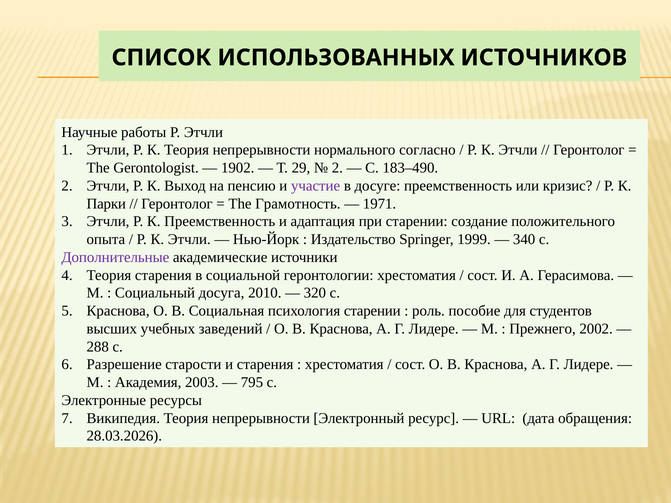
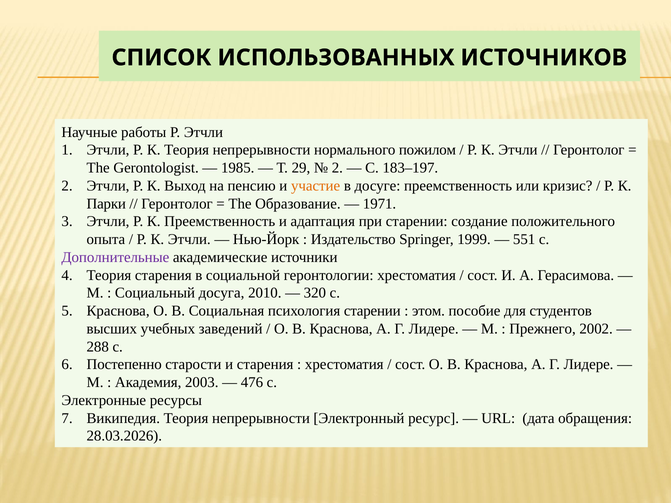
согласно: согласно -> пожилом (427, 150)
1902: 1902 -> 1985 (238, 168)
183–490: 183–490 -> 183–197 (410, 168)
участие colour: purple -> orange (316, 186)
Грамотность: Грамотность -> Образование (298, 204)
340: 340 -> 551 (524, 240)
роль: роль -> этом (429, 311)
Разрешение: Разрешение -> Постепенно (124, 365)
795: 795 -> 476 (252, 383)
